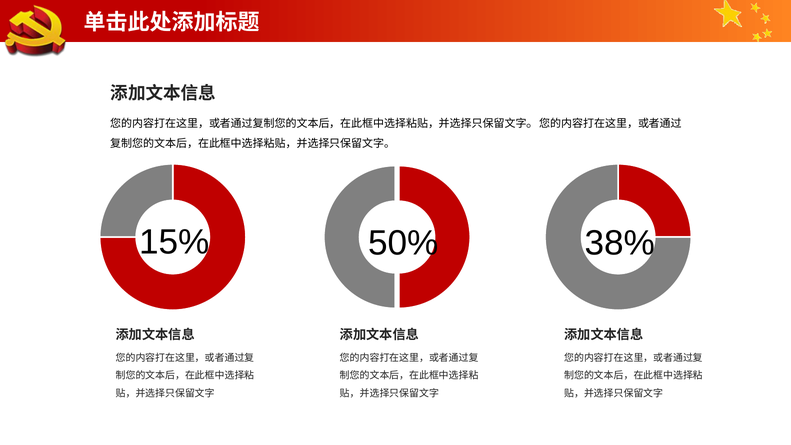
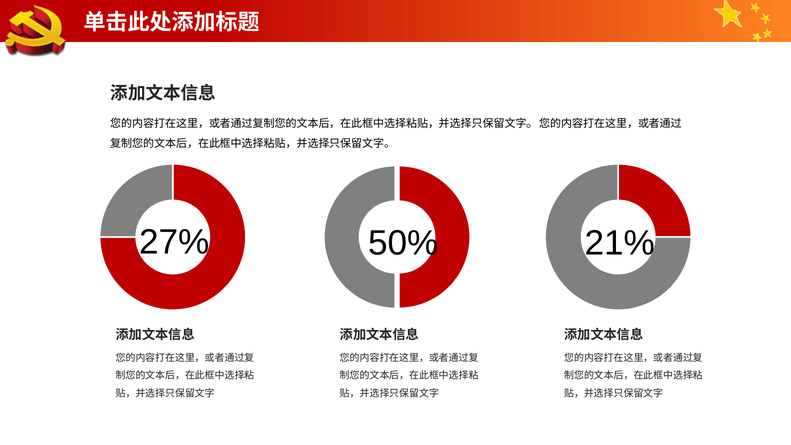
15%: 15% -> 27% (174, 242)
38%: 38% -> 21% (620, 243)
